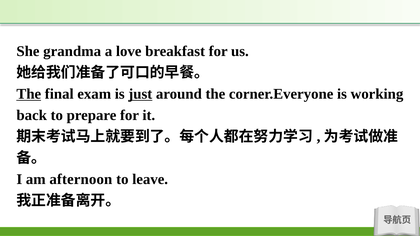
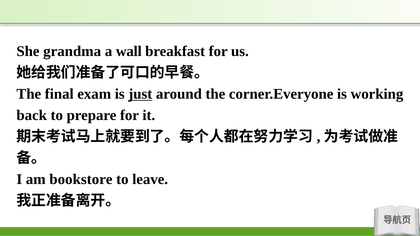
love: love -> wall (129, 51)
The underline: present -> none (29, 94)
afternoon: afternoon -> bookstore (81, 179)
